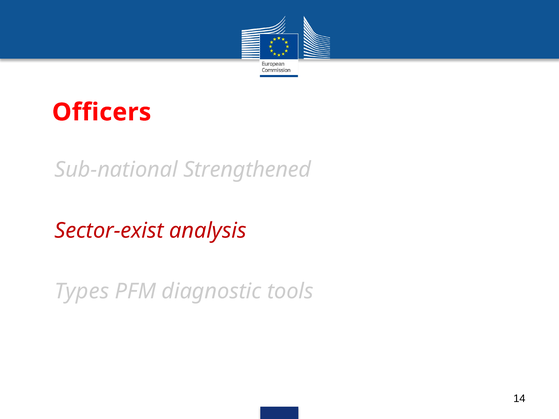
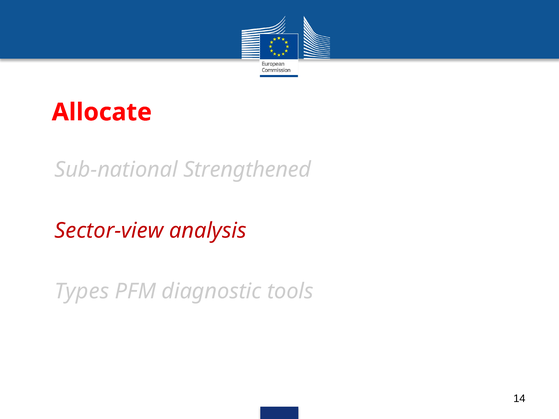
Officers: Officers -> Allocate (102, 112)
Sector-exist: Sector-exist -> Sector-view (109, 231)
